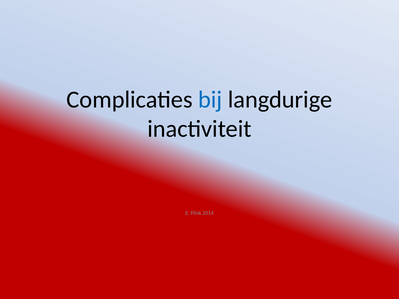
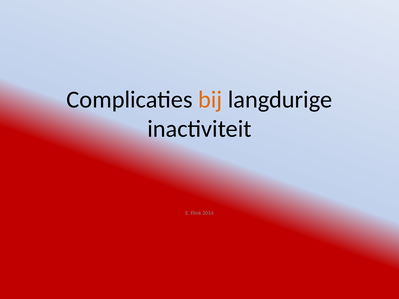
bij colour: blue -> orange (210, 100)
